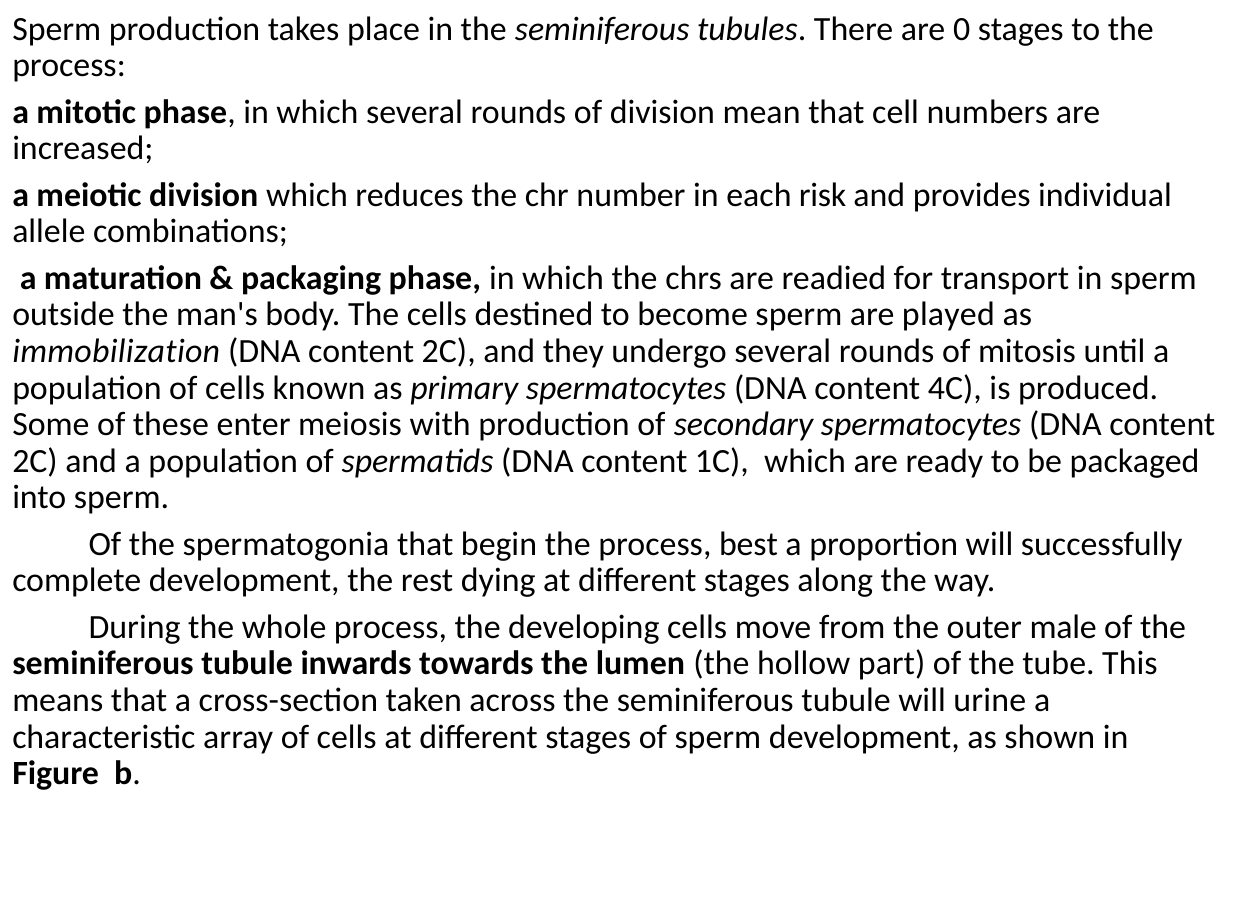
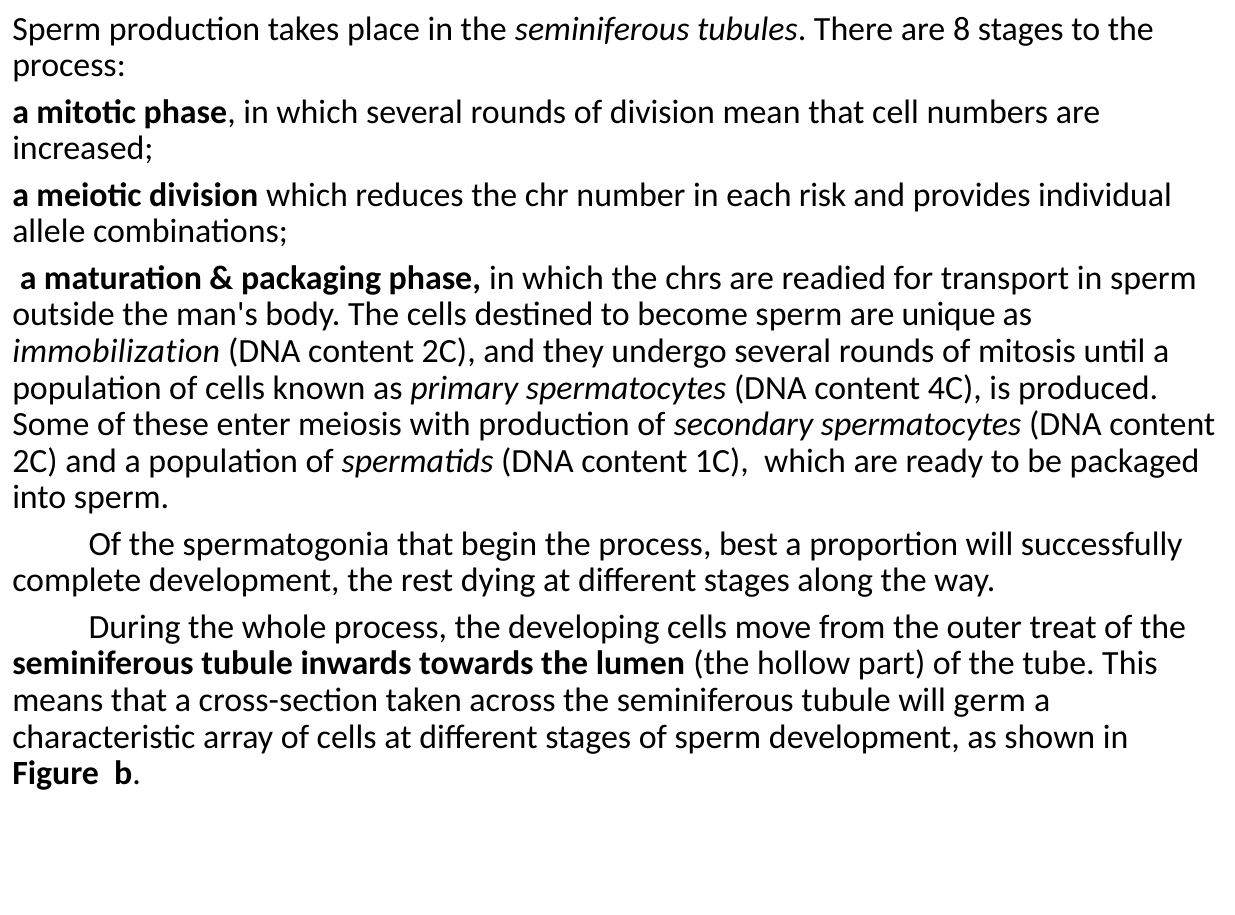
0: 0 -> 8 (962, 29)
played: played -> unique (949, 315)
male: male -> treat (1063, 627)
urine: urine -> germ (990, 700)
